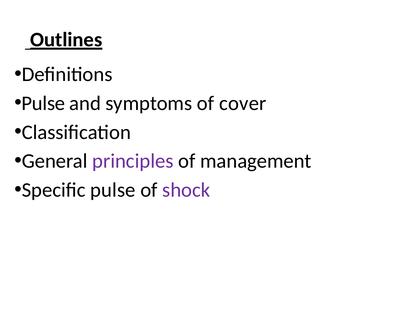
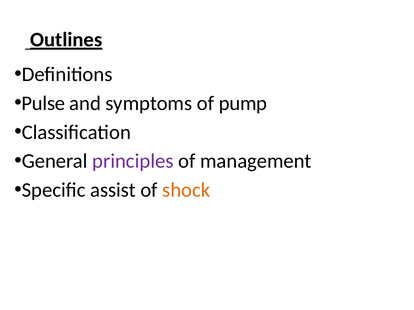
cover: cover -> pump (243, 103)
Specific pulse: pulse -> assist (113, 190)
shock colour: purple -> orange (186, 190)
